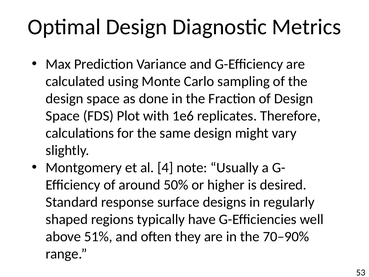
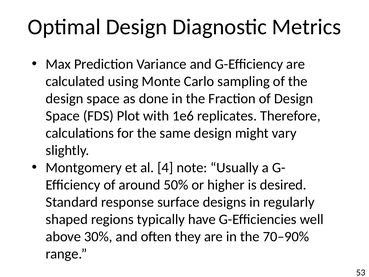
51%: 51% -> 30% (98, 236)
